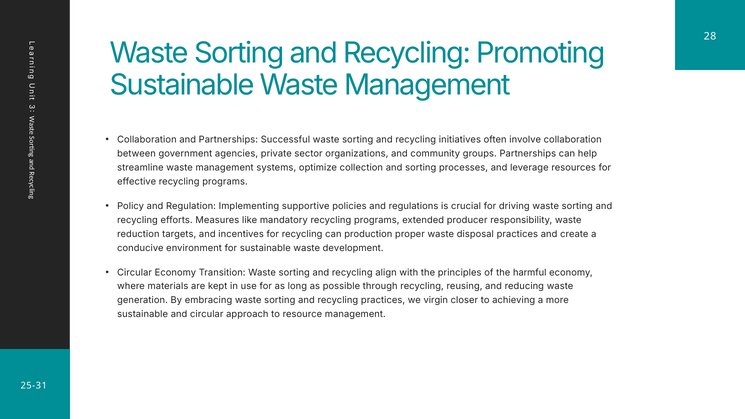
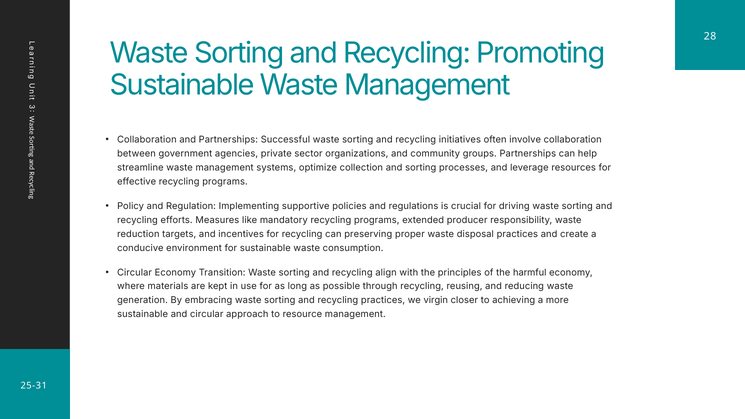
production: production -> preserving (368, 234)
development: development -> consumption (353, 248)
